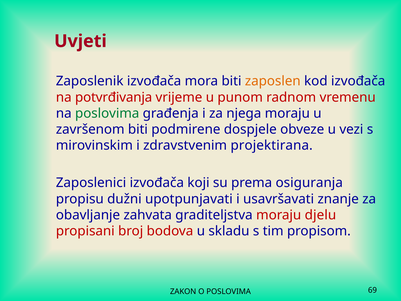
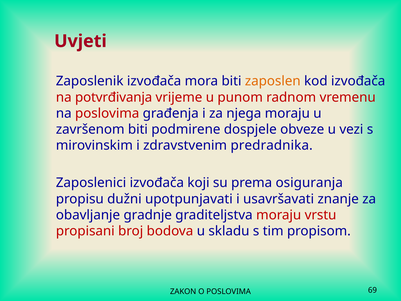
poslovima colour: green -> red (107, 113)
projektirana: projektirana -> predradnika (272, 145)
zahvata: zahvata -> gradnje (148, 215)
djelu: djelu -> vrstu (321, 215)
